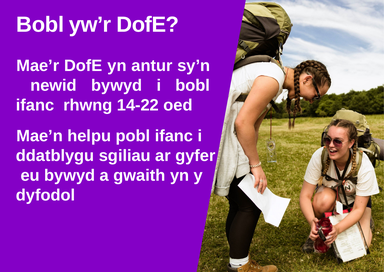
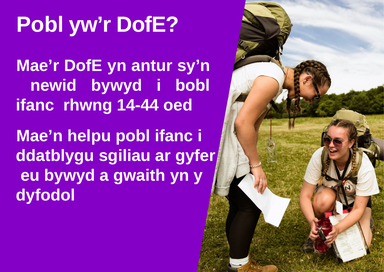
Bobl: Bobl -> Pobl (40, 25)
14-22: 14-22 -> 14-44 (138, 105)
